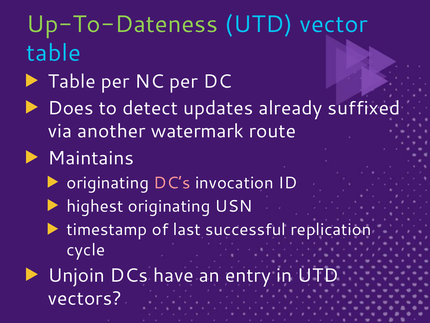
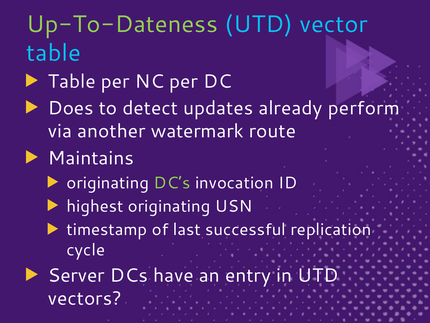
suffixed: suffixed -> perform (364, 108)
DC’s colour: pink -> light green (172, 183)
Unjoin: Unjoin -> Server (76, 275)
